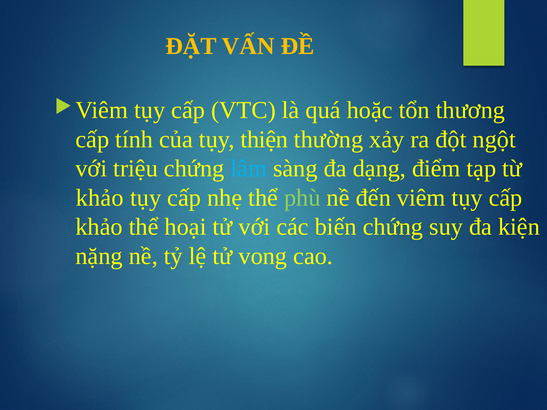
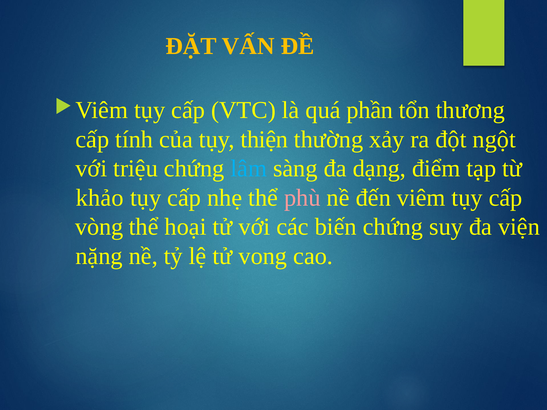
hoặc: hoặc -> phần (370, 110)
phù colour: light green -> pink (302, 198)
khảo: khảo -> vòng (99, 227)
kiện: kiện -> viện (519, 227)
